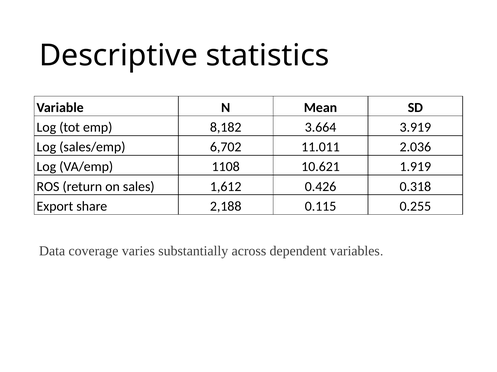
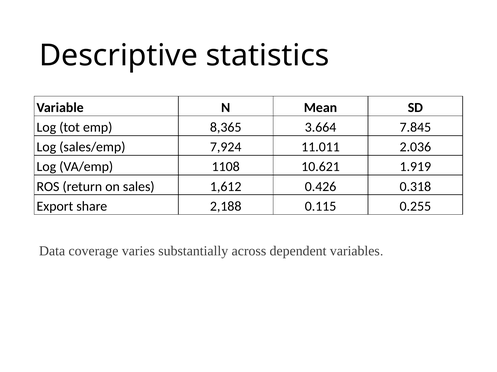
8,182: 8,182 -> 8,365 (226, 128)
3.919: 3.919 -> 7.845 (415, 128)
6,702: 6,702 -> 7,924 (226, 147)
